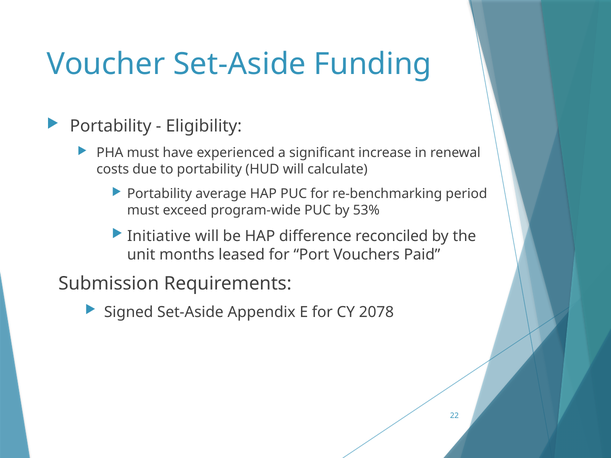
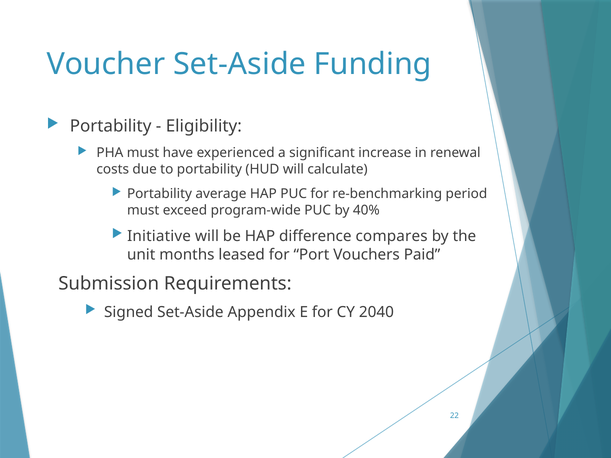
53%: 53% -> 40% (366, 210)
reconciled: reconciled -> compares (392, 236)
2078: 2078 -> 2040 (376, 312)
